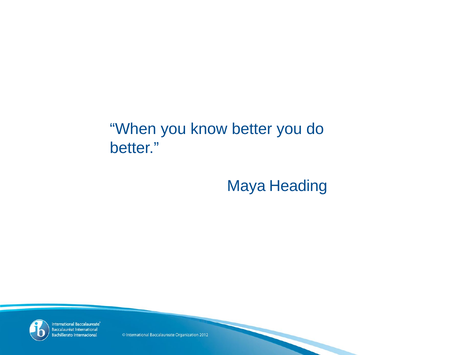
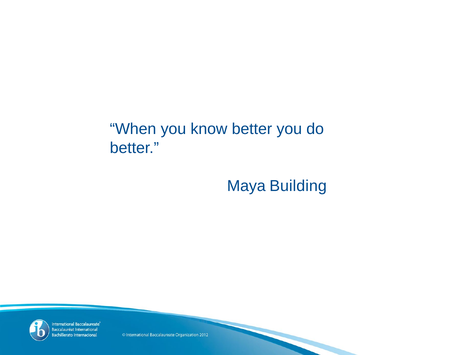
Heading: Heading -> Building (298, 186)
